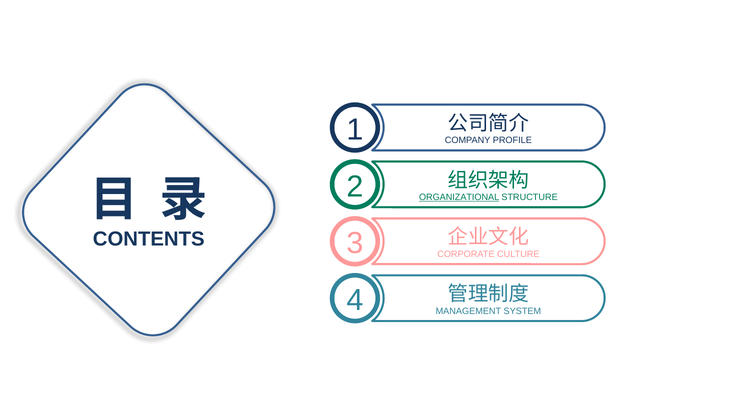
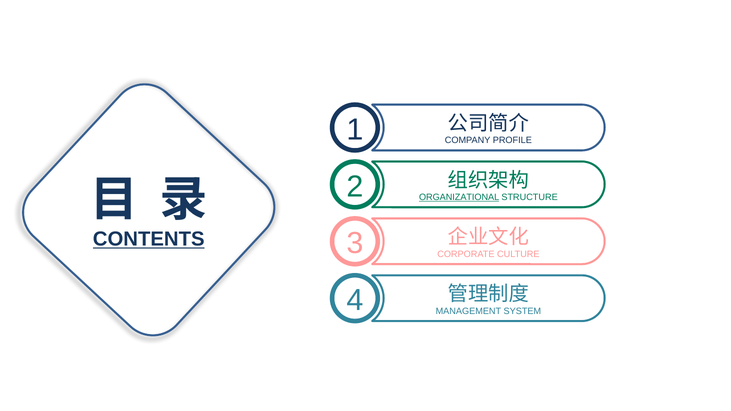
CONTENTS underline: none -> present (149, 239)
